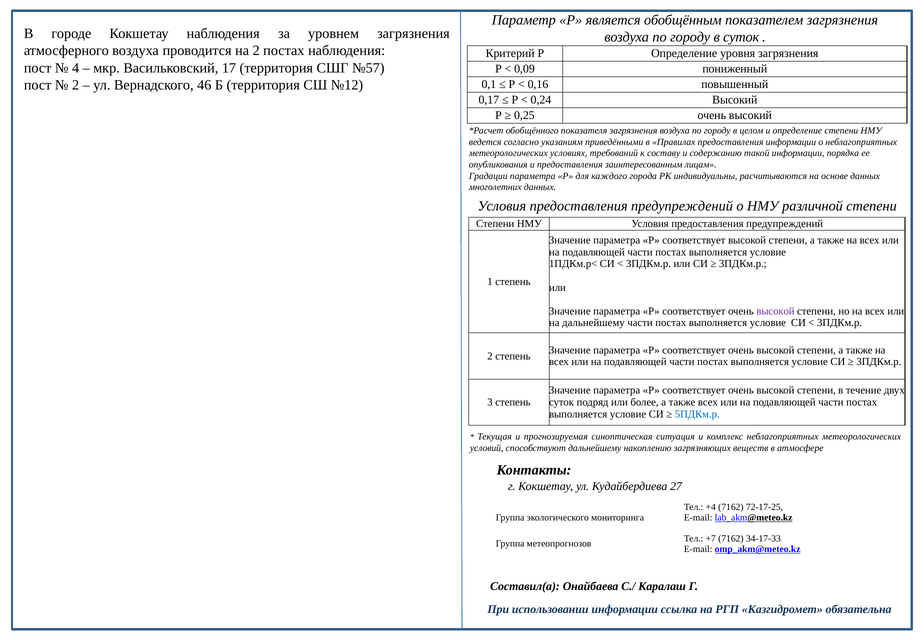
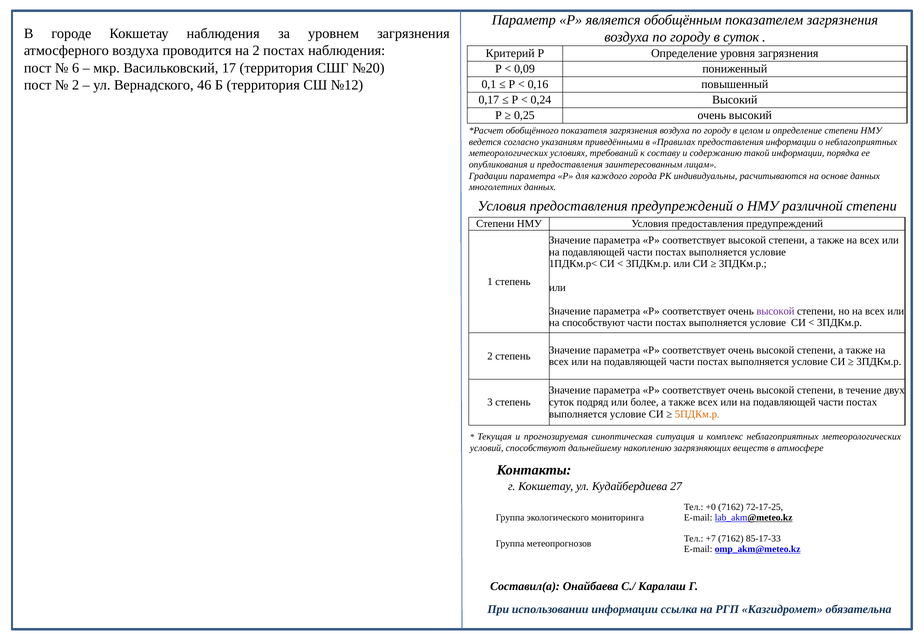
4: 4 -> 6 (76, 68)
№57: №57 -> №20 (368, 68)
на дальнейшему: дальнейшему -> способствуют (594, 323)
5ПДКм.р colour: blue -> orange (697, 414)
+4: +4 -> +0 (711, 507)
34-17-33: 34-17-33 -> 85-17-33 (763, 538)
